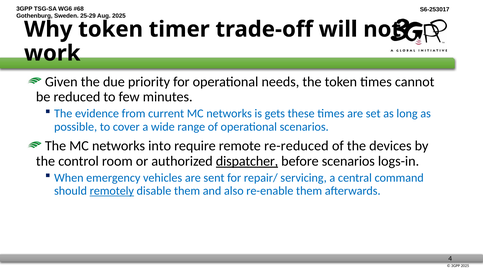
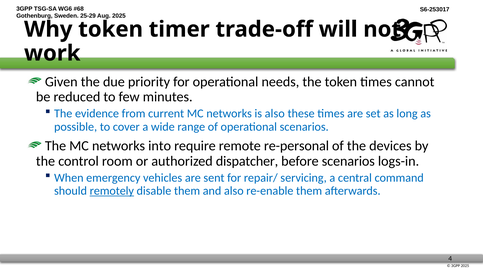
is gets: gets -> also (275, 114)
re-reduced: re-reduced -> re-personal (296, 146)
dispatcher underline: present -> none (247, 161)
